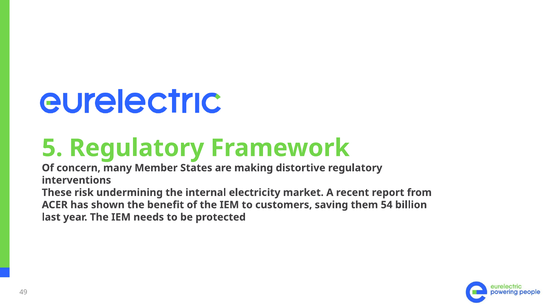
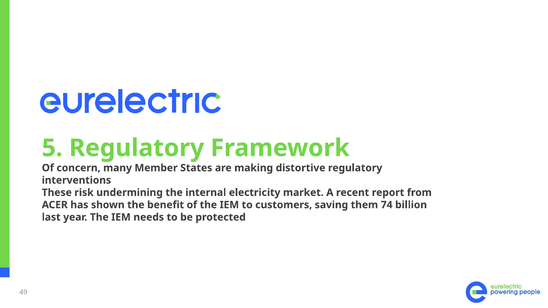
54: 54 -> 74 (387, 205)
